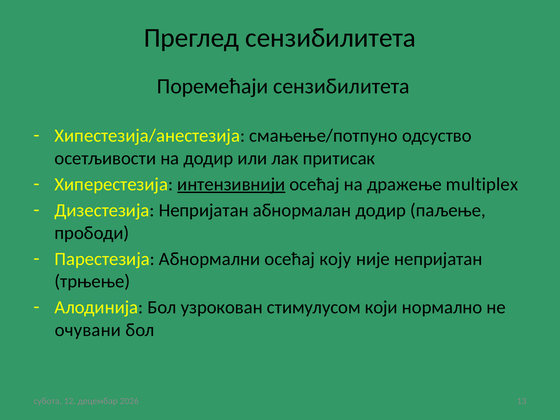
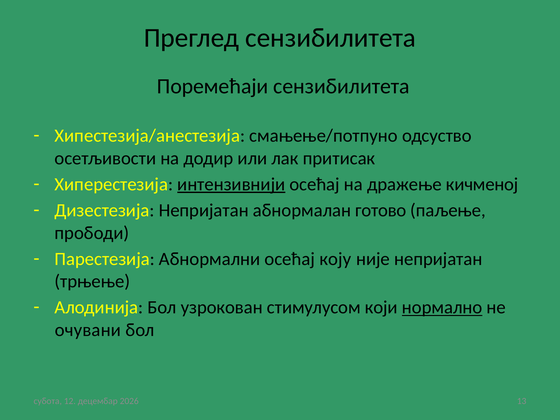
multiplex: multiplex -> кичменој (482, 184)
абнормалан додир: додир -> готово (381, 210)
нормално underline: none -> present (442, 308)
